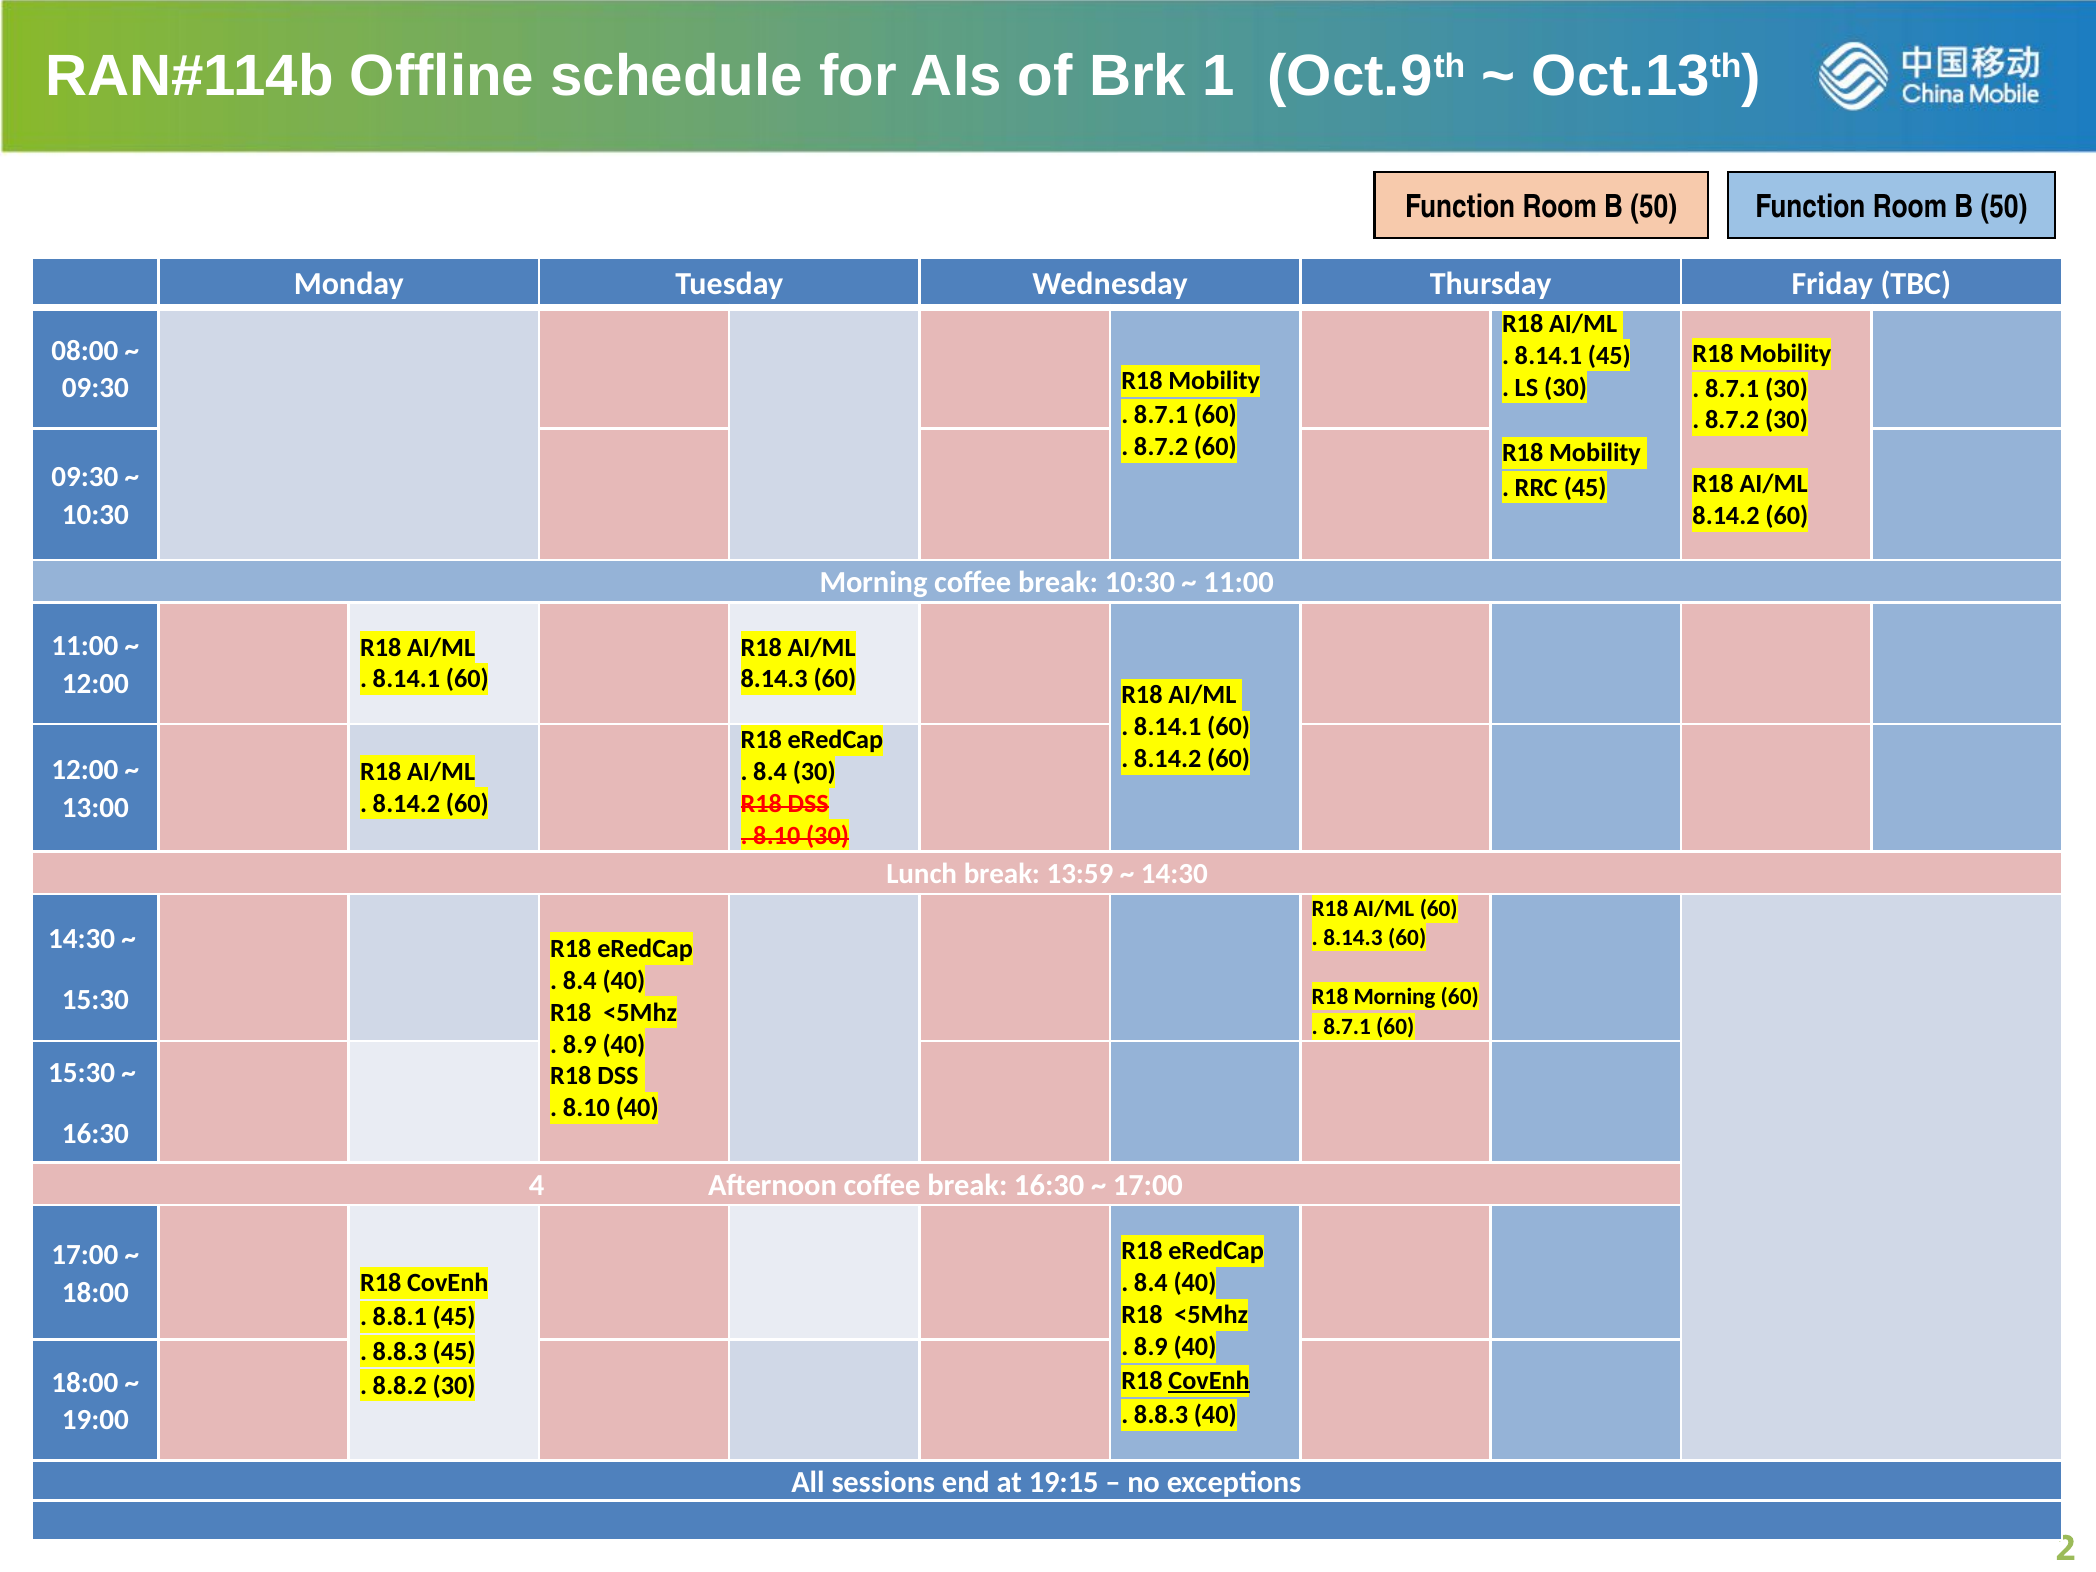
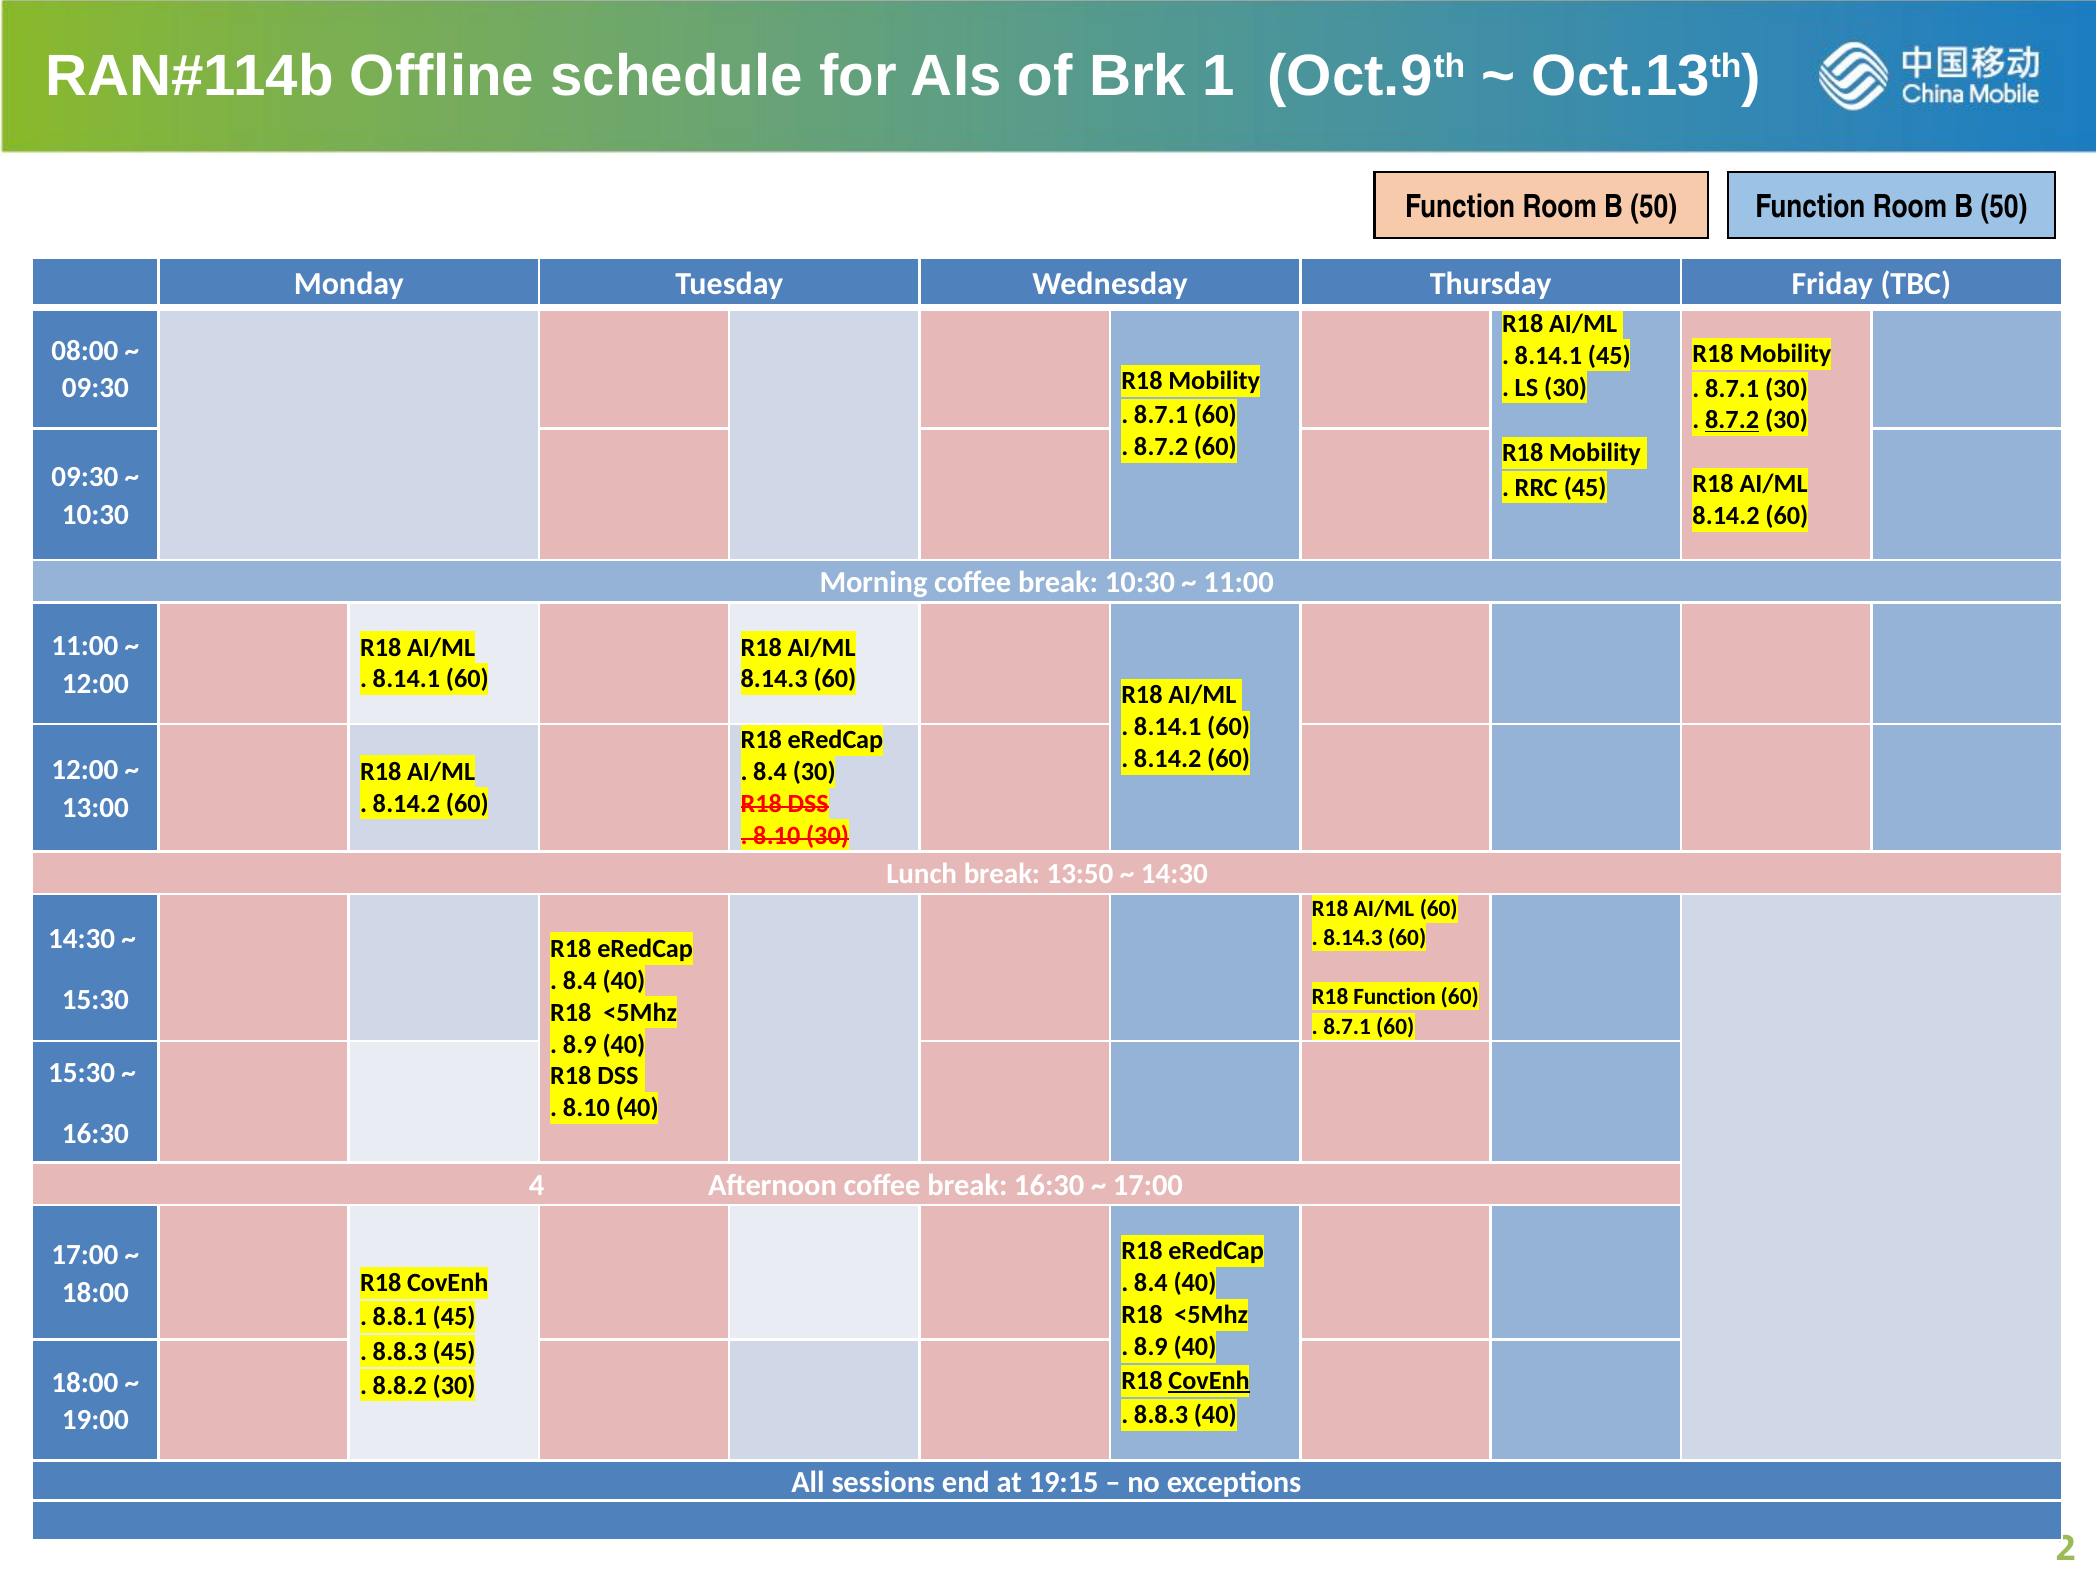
8.7.2 underline: none -> present (1732, 420)
13:59: 13:59 -> 13:50 (1080, 874)
R18 Morning: Morning -> Function (1395, 997)
